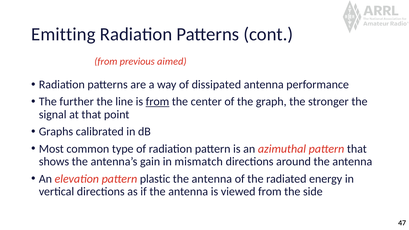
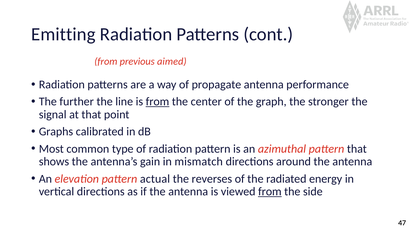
dissipated: dissipated -> propagate (216, 85)
plastic: plastic -> actual (155, 179)
antenna: antenna -> reverses (212, 179)
from underline: none -> present (270, 192)
